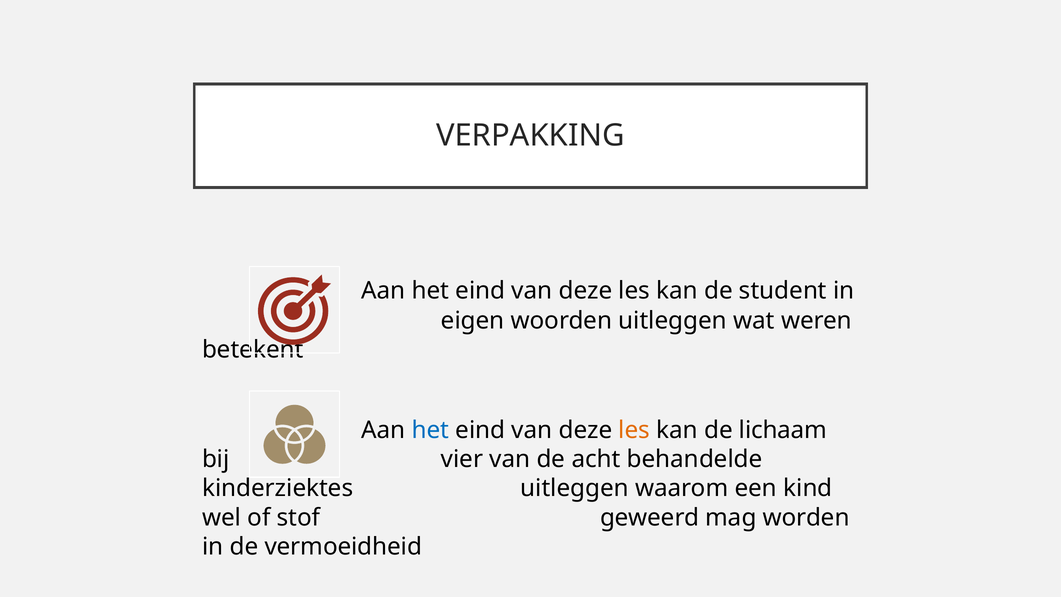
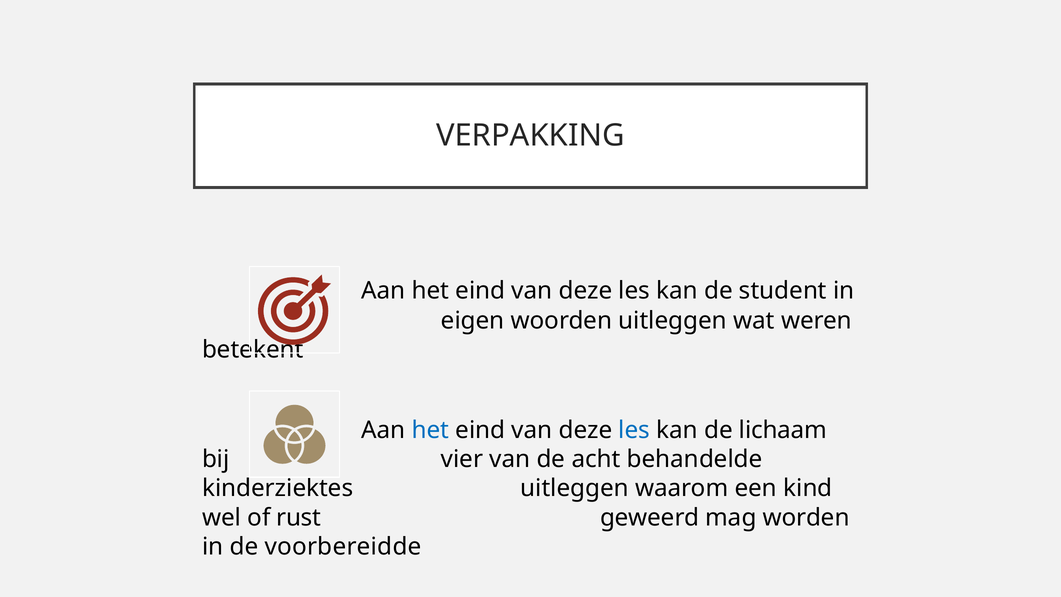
les colour: orange -> blue (634, 430)
stof: stof -> rust (299, 517)
vermoeidheid: vermoeidheid -> voorbereidde (343, 546)
